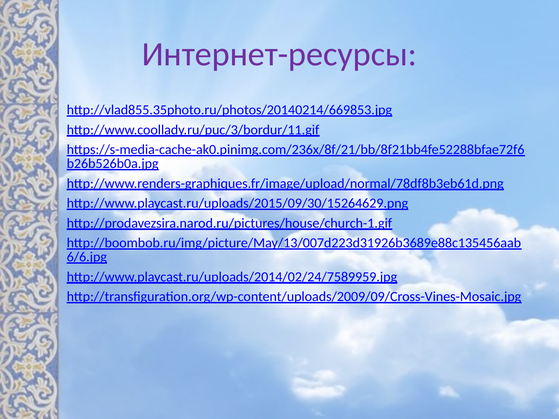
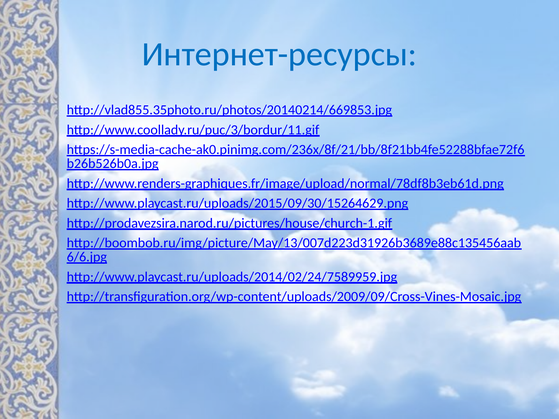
Интернет-ресурсы colour: purple -> blue (279, 54)
